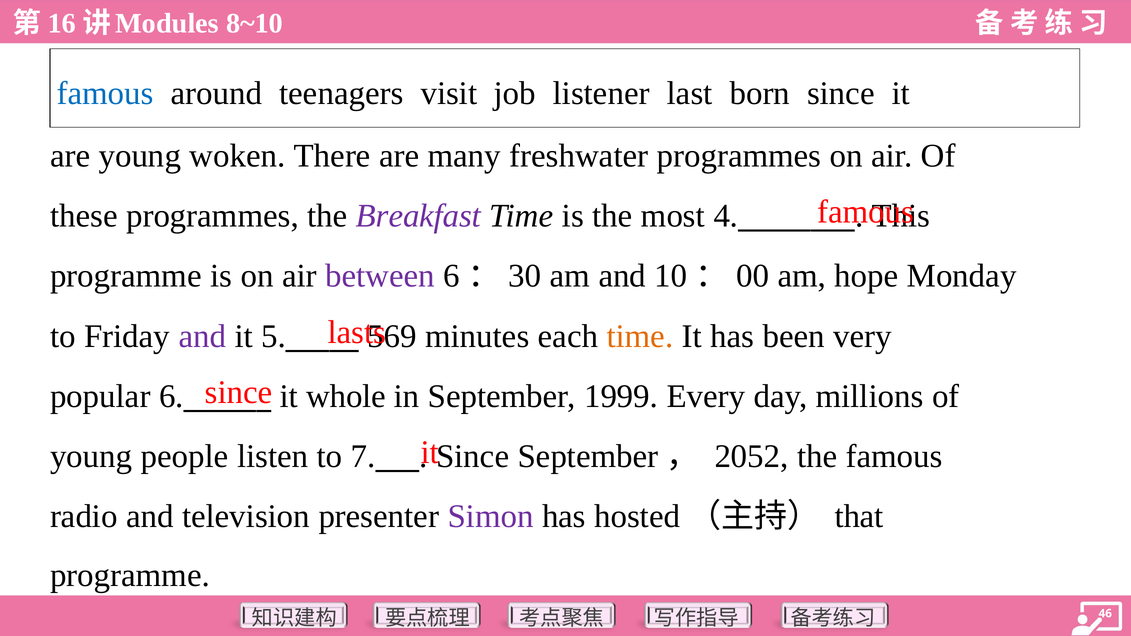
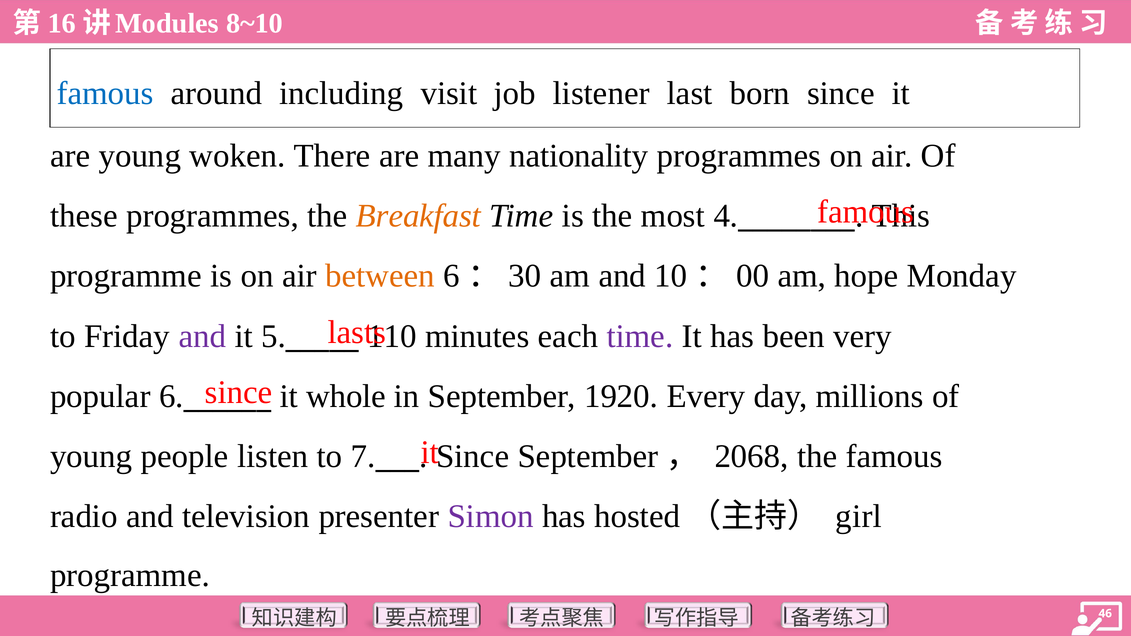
teenagers: teenagers -> including (341, 93)
freshwater: freshwater -> nationality (579, 156)
Breakfast colour: purple -> orange (418, 216)
between colour: purple -> orange (380, 276)
569: 569 -> 110 (392, 336)
time colour: orange -> purple (640, 336)
1999: 1999 -> 1920 (621, 396)
2052: 2052 -> 2068 (752, 456)
that: that -> girl (859, 516)
